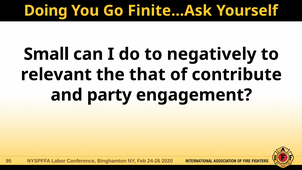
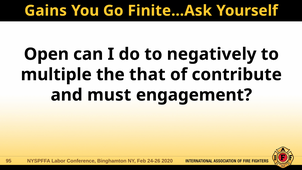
Doing: Doing -> Gains (46, 11)
Small: Small -> Open (46, 54)
relevant: relevant -> multiple (56, 75)
party: party -> must (109, 95)
